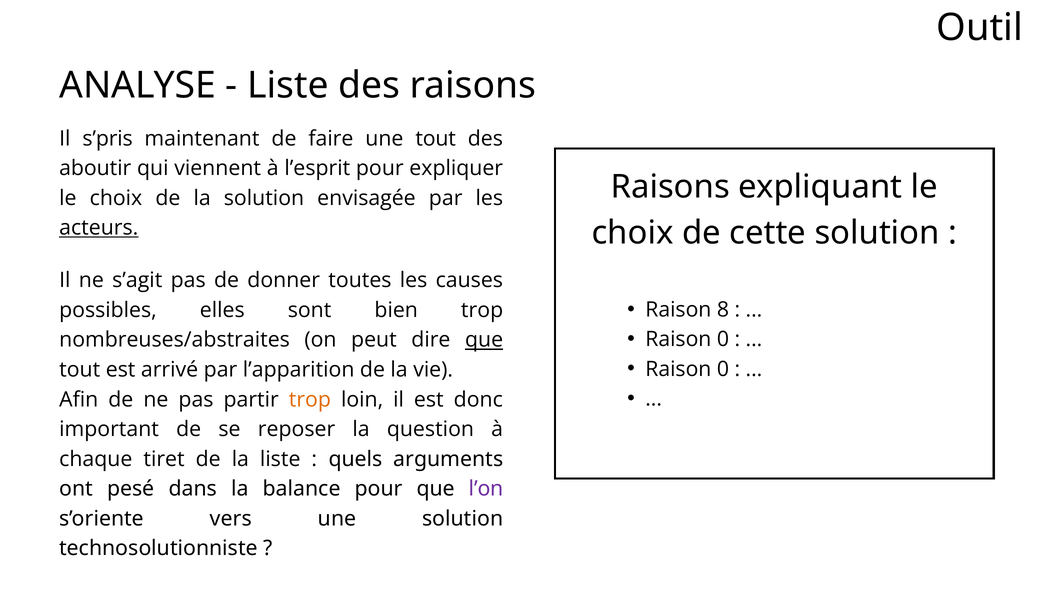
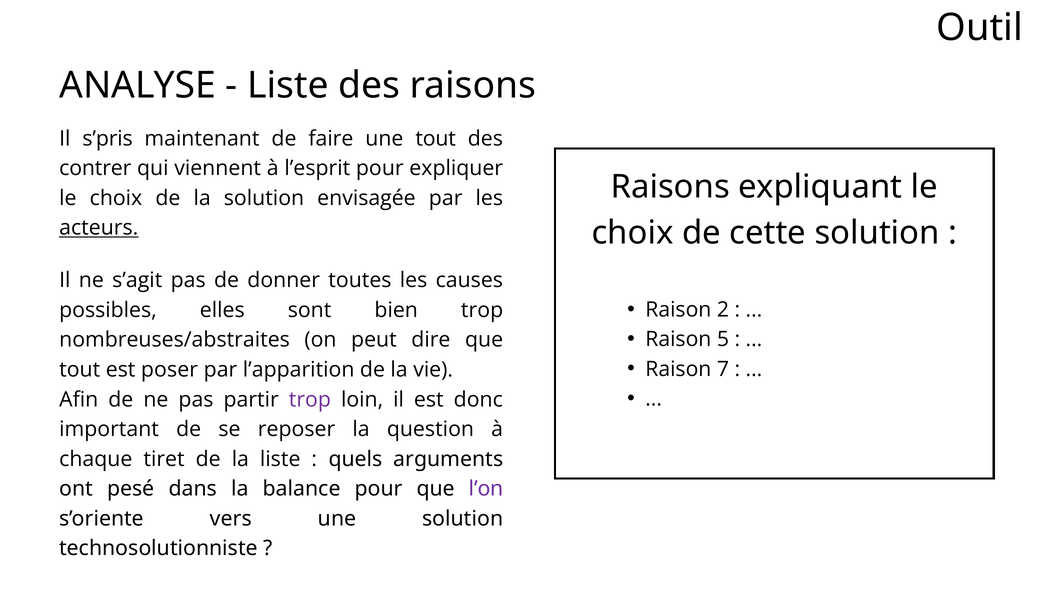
aboutir: aboutir -> contrer (95, 168)
8: 8 -> 2 (723, 310)
0: 0 -> 5 (723, 340)
que underline: present -> none (484, 340)
0: 0 -> 7 (723, 369)
arrivé: arrivé -> poser (169, 370)
trop colour: orange -> purple (310, 400)
